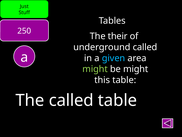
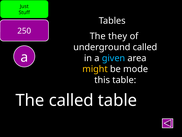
their: their -> they (118, 36)
might colour: light green -> yellow (95, 69)
be might: might -> mode (136, 69)
